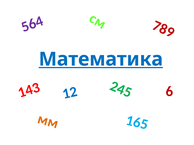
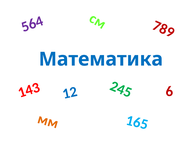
Математика underline: present -> none (101, 59)
